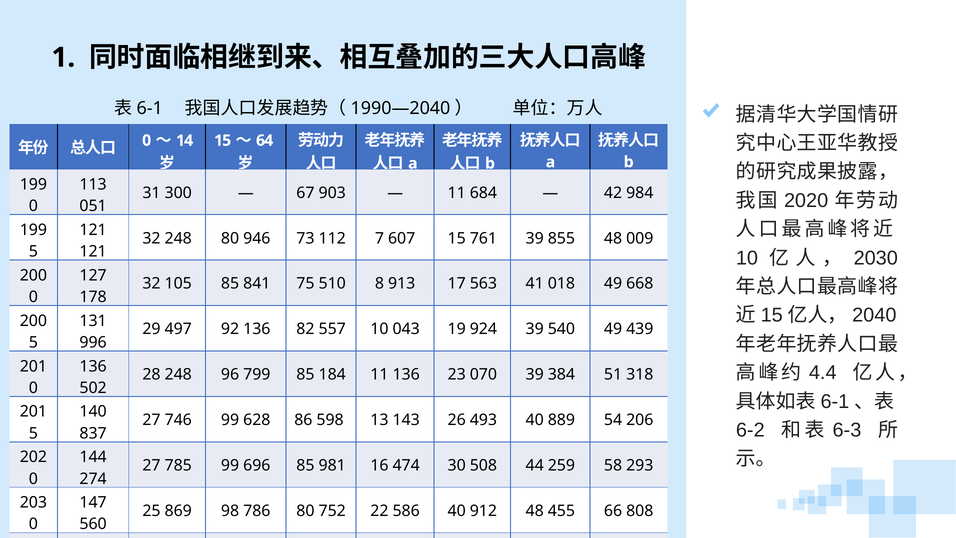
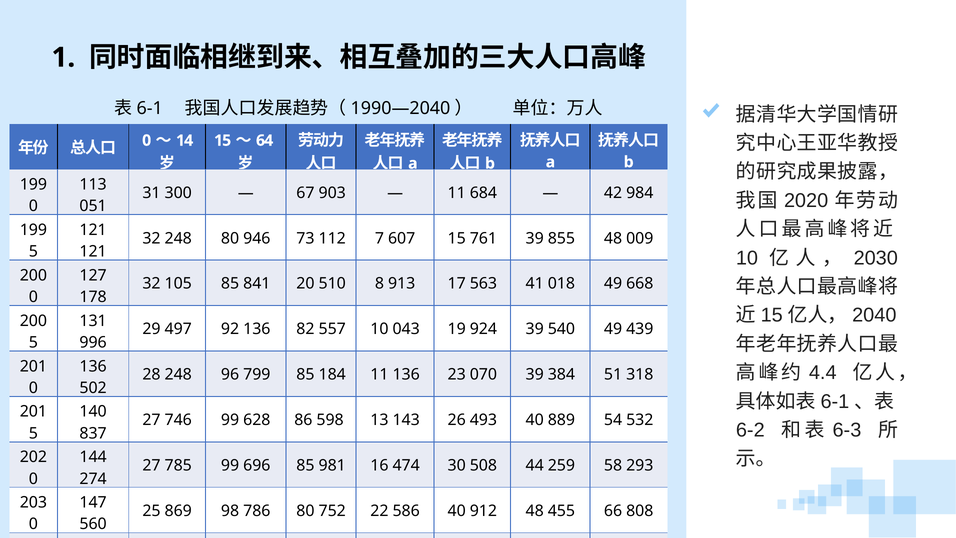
75: 75 -> 20 (305, 284)
206: 206 -> 532 (640, 420)
